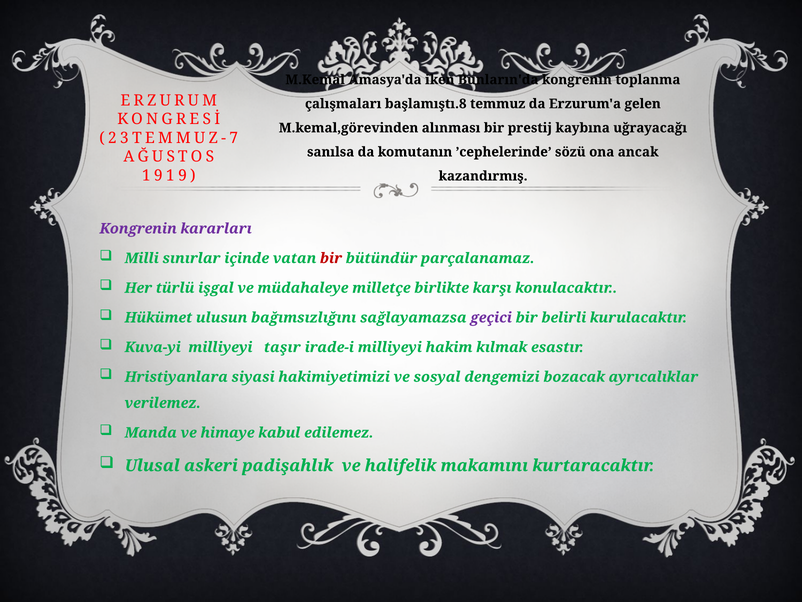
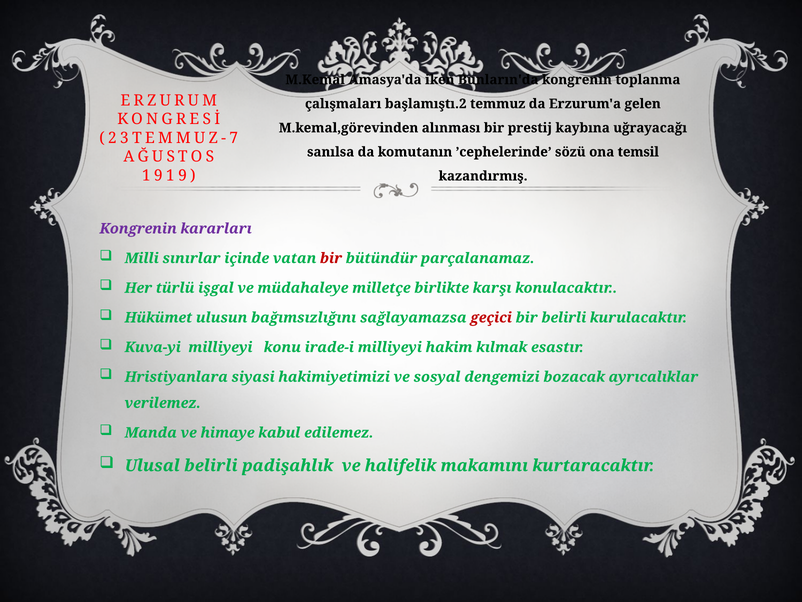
başlamıştı.8: başlamıştı.8 -> başlamıştı.2 (426, 104)
ancak: ancak -> temsil (638, 152)
geçici colour: purple -> red (491, 317)
taşır: taşır -> konu (282, 347)
Ulusal askeri: askeri -> belirli (211, 465)
